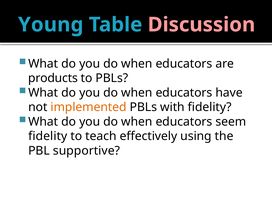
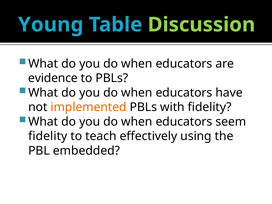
Discussion colour: pink -> light green (201, 25)
products: products -> evidence (53, 78)
supportive: supportive -> embedded (86, 151)
